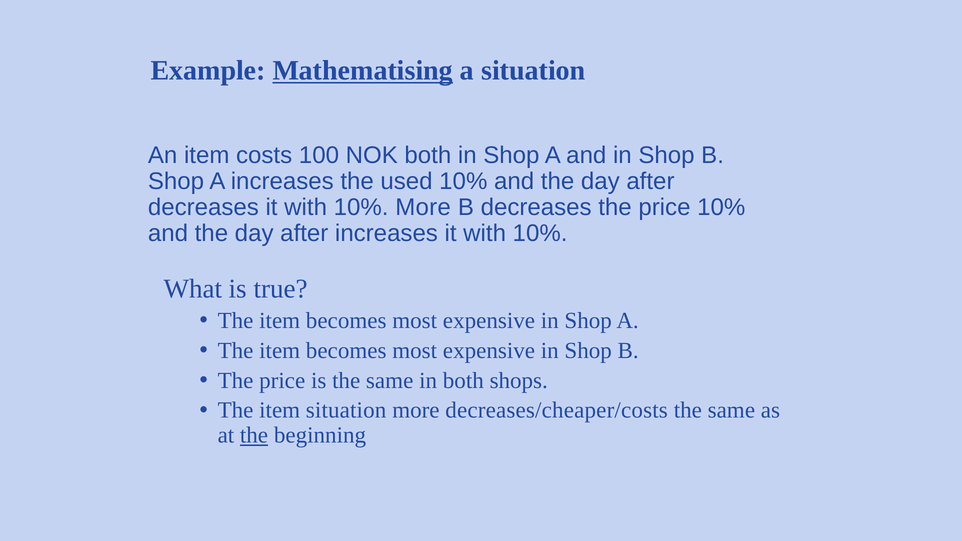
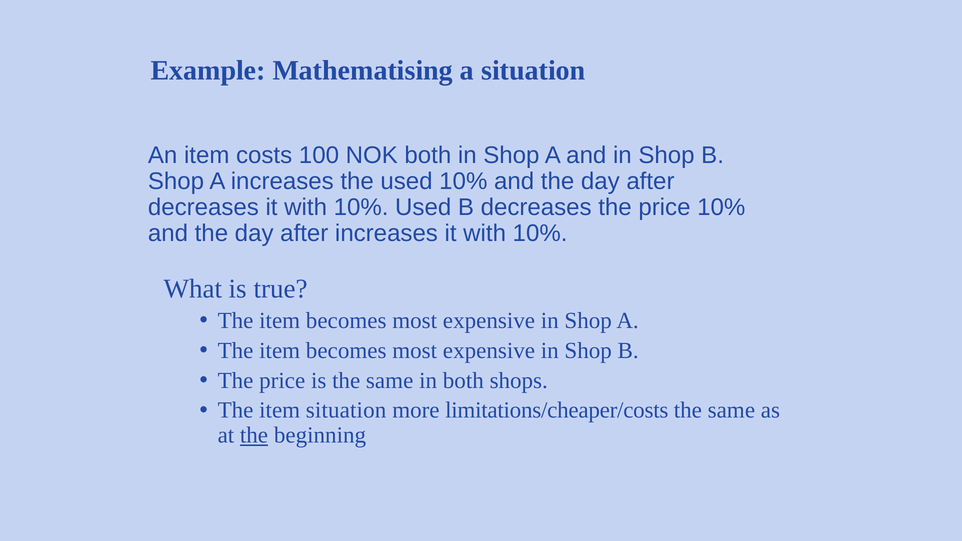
Mathematising underline: present -> none (363, 71)
10% More: More -> Used (423, 207)
decreases/cheaper/costs: decreases/cheaper/costs -> limitations/cheaper/costs (557, 410)
